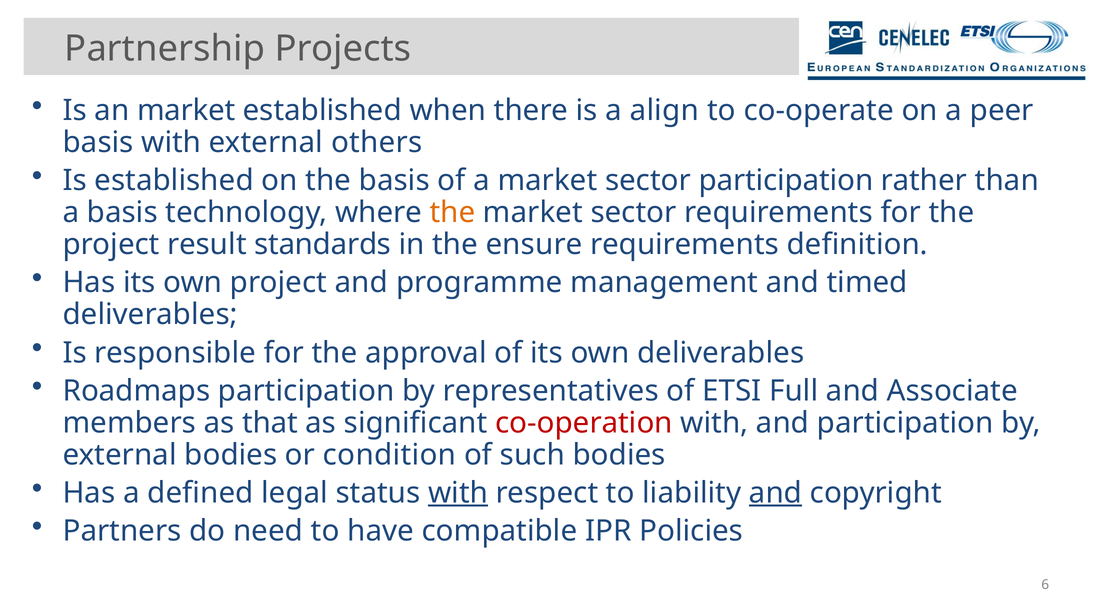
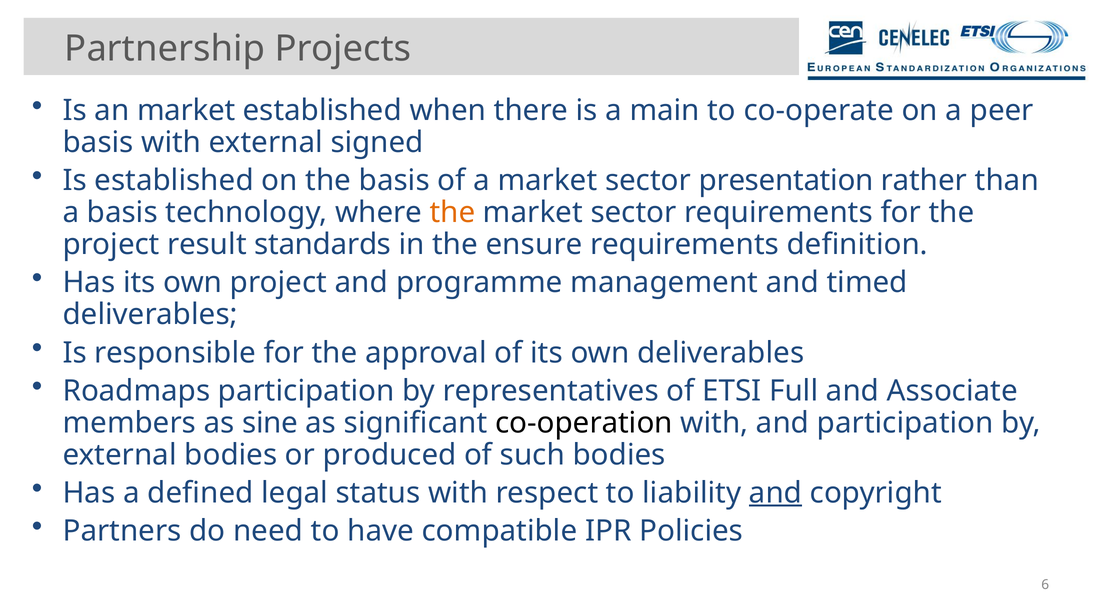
align: align -> main (665, 111)
others: others -> signed (377, 143)
sector participation: participation -> presentation (786, 181)
that: that -> sine (270, 423)
co-operation colour: red -> black (584, 423)
condition: condition -> produced (390, 455)
with underline: present -> none (458, 493)
